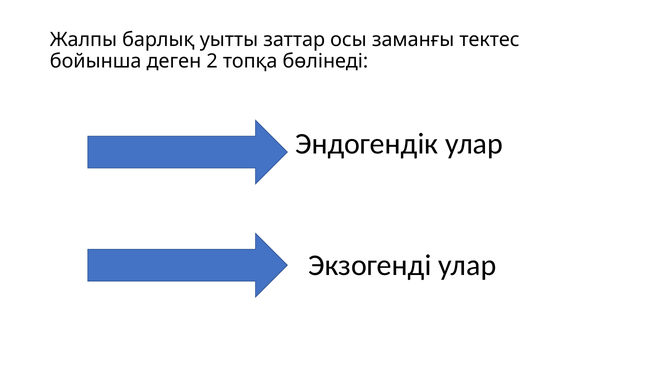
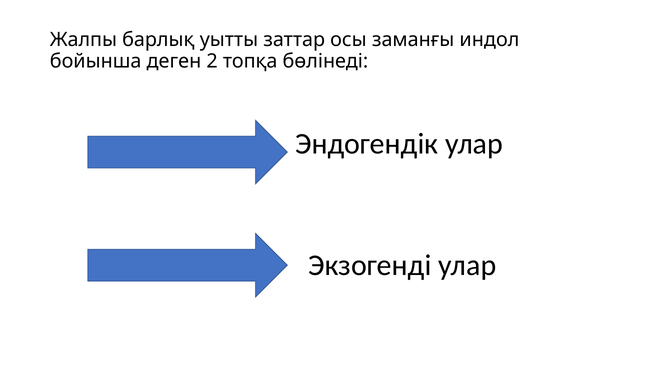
тектес: тектес -> индол (489, 40)
